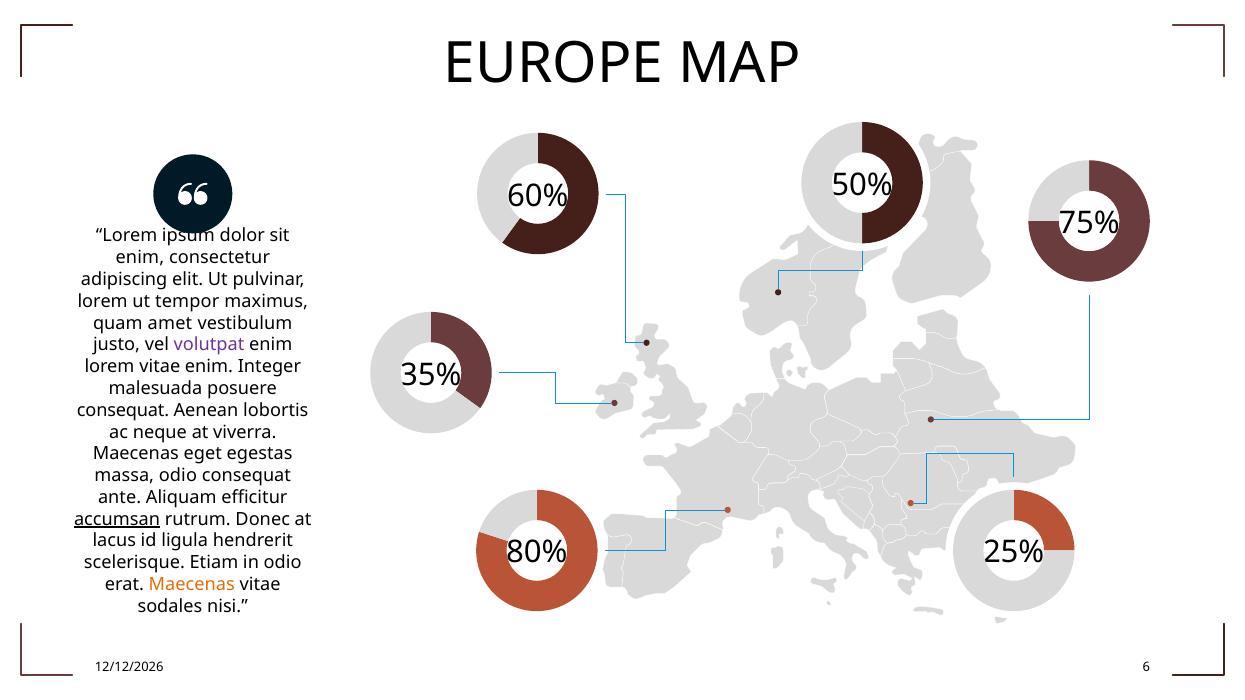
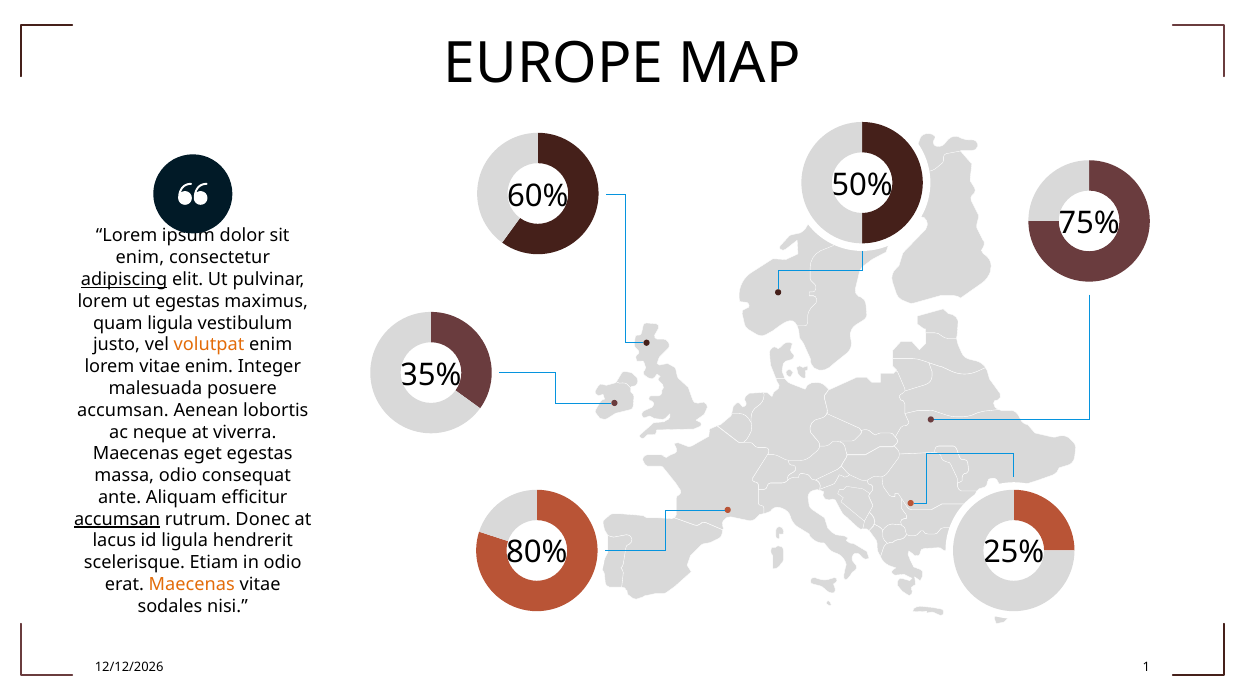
adipiscing underline: none -> present (124, 280)
ut tempor: tempor -> egestas (187, 301)
quam amet: amet -> ligula (170, 323)
volutpat colour: purple -> orange (209, 345)
consequat: consequat -> accumsan (123, 410)
6: 6 -> 1 (1146, 668)
